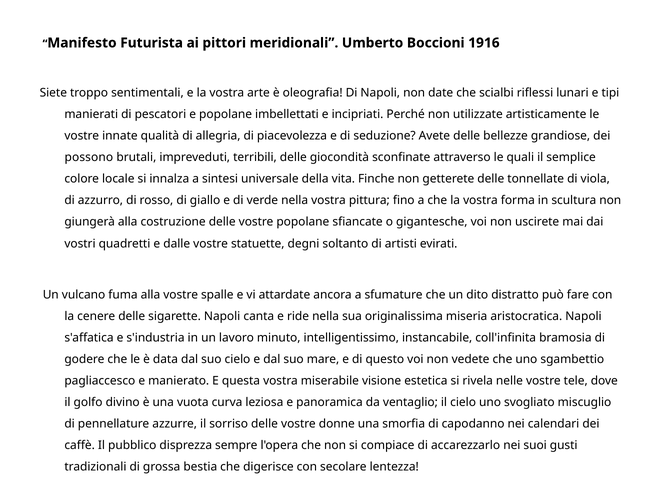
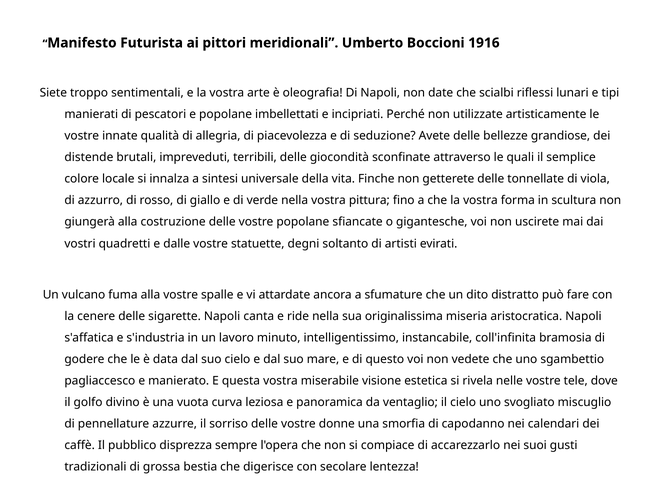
possono: possono -> distende (89, 157)
